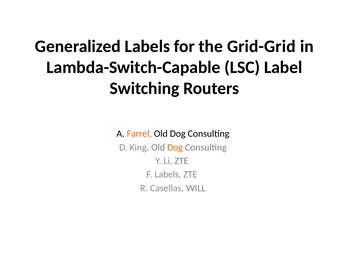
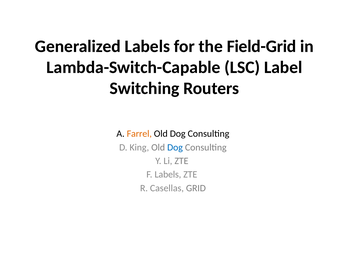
Grid-Grid: Grid-Grid -> Field-Grid (262, 46)
Dog colour: orange -> blue (175, 147)
WILL: WILL -> GRID (196, 188)
